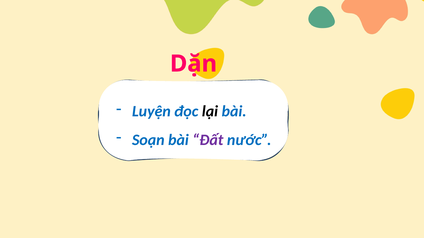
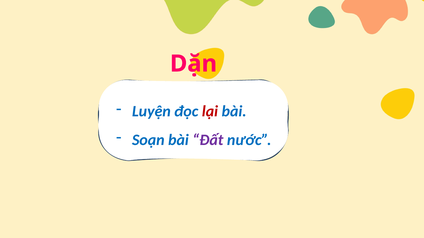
lại colour: black -> red (210, 112)
